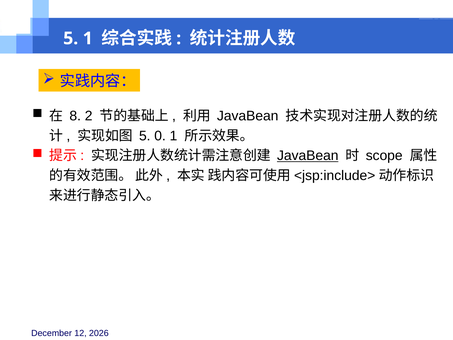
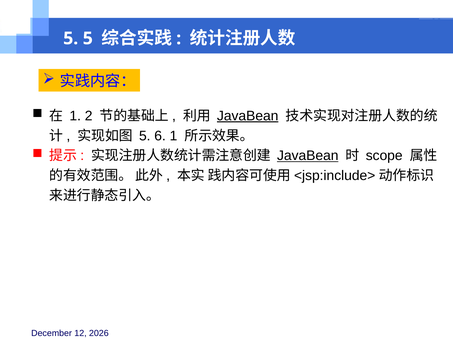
5 1: 1 -> 5 (88, 38)
8: 8 -> 1 (75, 116)
JavaBean underline: none -> present (248, 116)
0: 0 -> 6 (160, 136)
